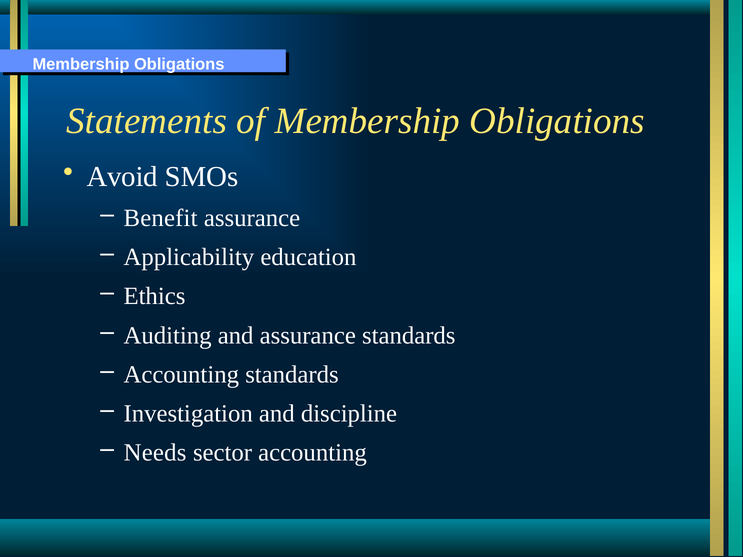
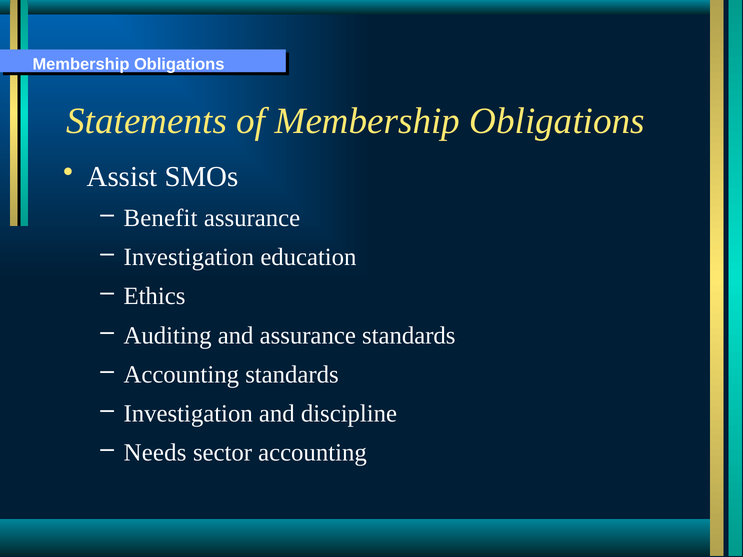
Avoid: Avoid -> Assist (122, 177)
Applicability: Applicability -> Investigation (189, 257)
